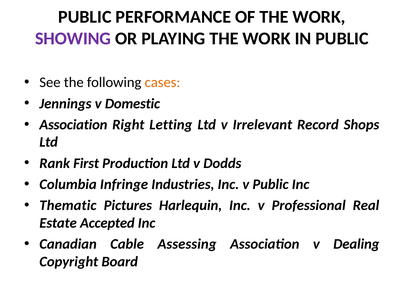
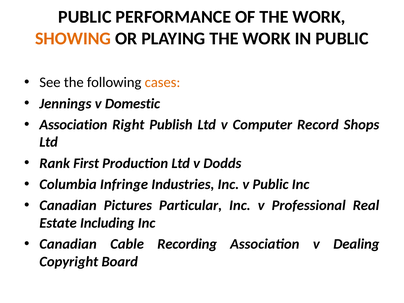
SHOWING colour: purple -> orange (73, 39)
Letting: Letting -> Publish (171, 125)
Irrelevant: Irrelevant -> Computer (262, 125)
Thematic: Thematic -> Canadian (68, 205)
Harlequin: Harlequin -> Particular (191, 205)
Accepted: Accepted -> Including (107, 223)
Assessing: Assessing -> Recording (187, 244)
